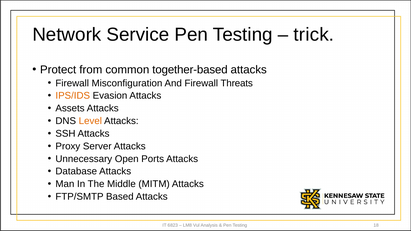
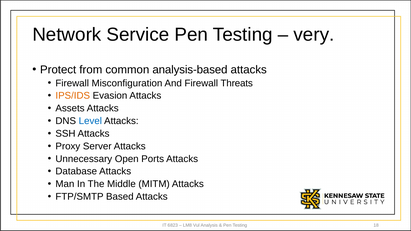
trick: trick -> very (314, 35)
together-based: together-based -> analysis-based (190, 70)
Level colour: orange -> blue (90, 121)
